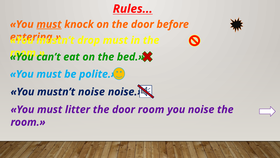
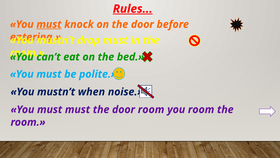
Rules underline: none -> present (133, 9)
mustn’t noise: noise -> when (91, 92)
must litter: litter -> must (78, 109)
you noise: noise -> room (201, 109)
